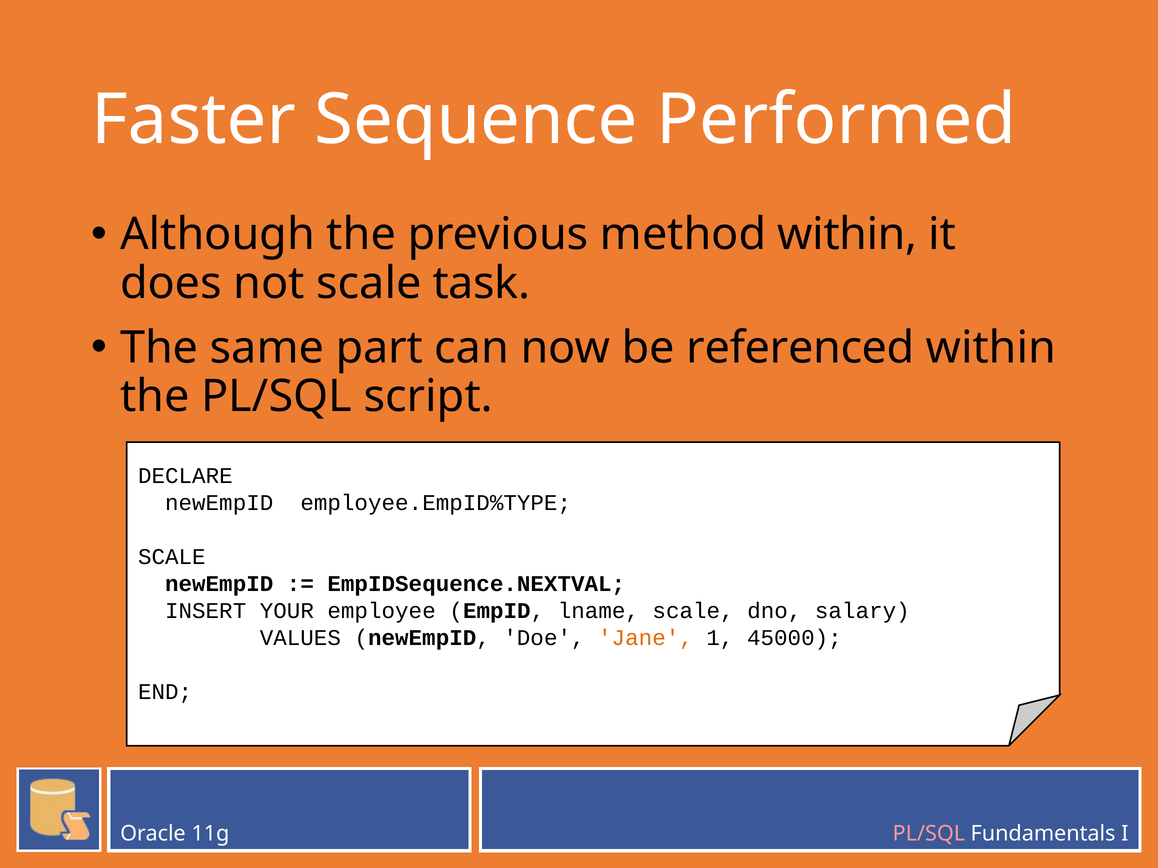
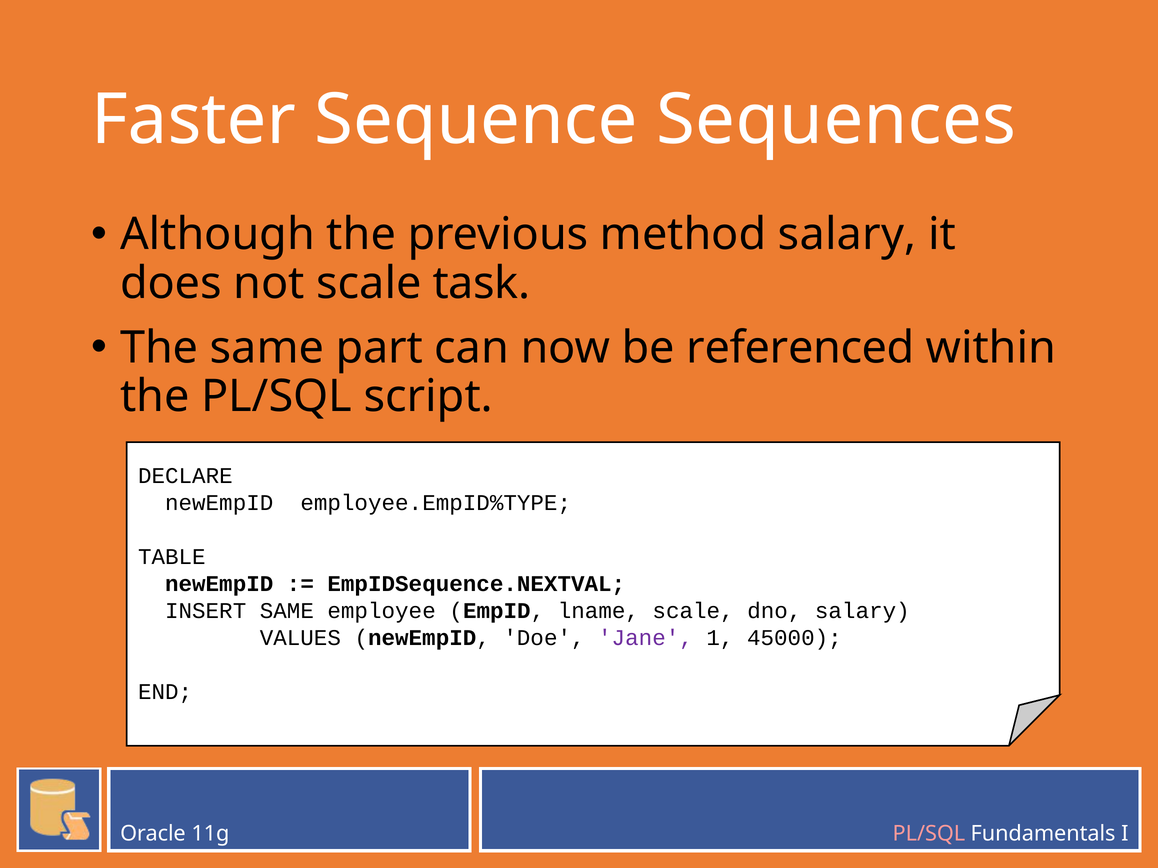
Performed: Performed -> Sequences (836, 120)
method within: within -> salary (847, 235)
SCALE: SCALE -> TABLE (172, 557)
INSERT YOUR: YOUR -> SAME (287, 611)
Jane colour: orange -> purple (645, 638)
